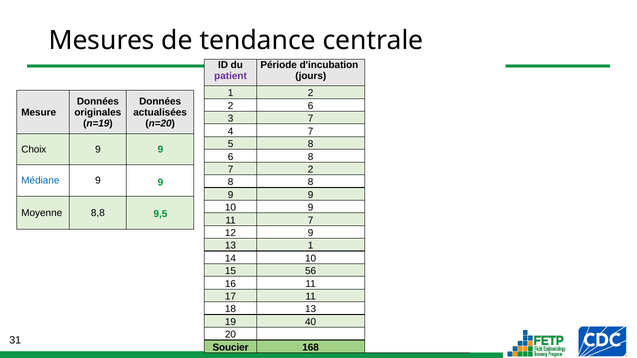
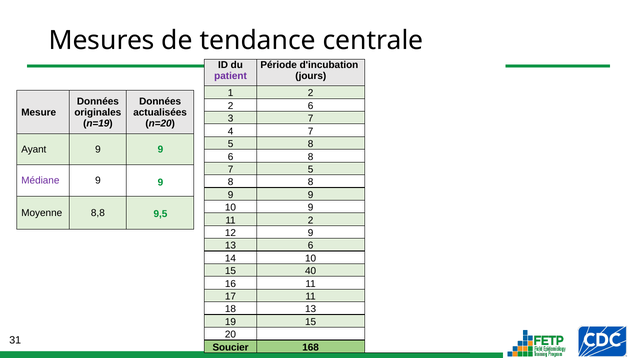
Choix: Choix -> Ayant (34, 150)
2: 2 -> 5 (311, 170)
Médiane colour: blue -> purple (40, 181)
11 7: 7 -> 2 (311, 220)
13 1: 1 -> 6 (311, 246)
56: 56 -> 40 (311, 271)
19 40: 40 -> 15 (311, 322)
